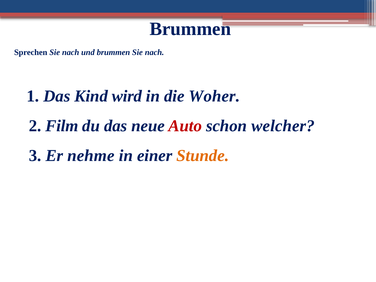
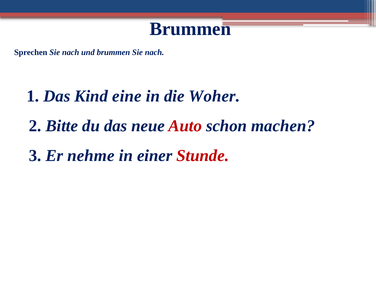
wird: wird -> eine (127, 96)
Film: Film -> Bitte (62, 126)
welcher: welcher -> machen (283, 126)
Stunde colour: orange -> red (203, 156)
